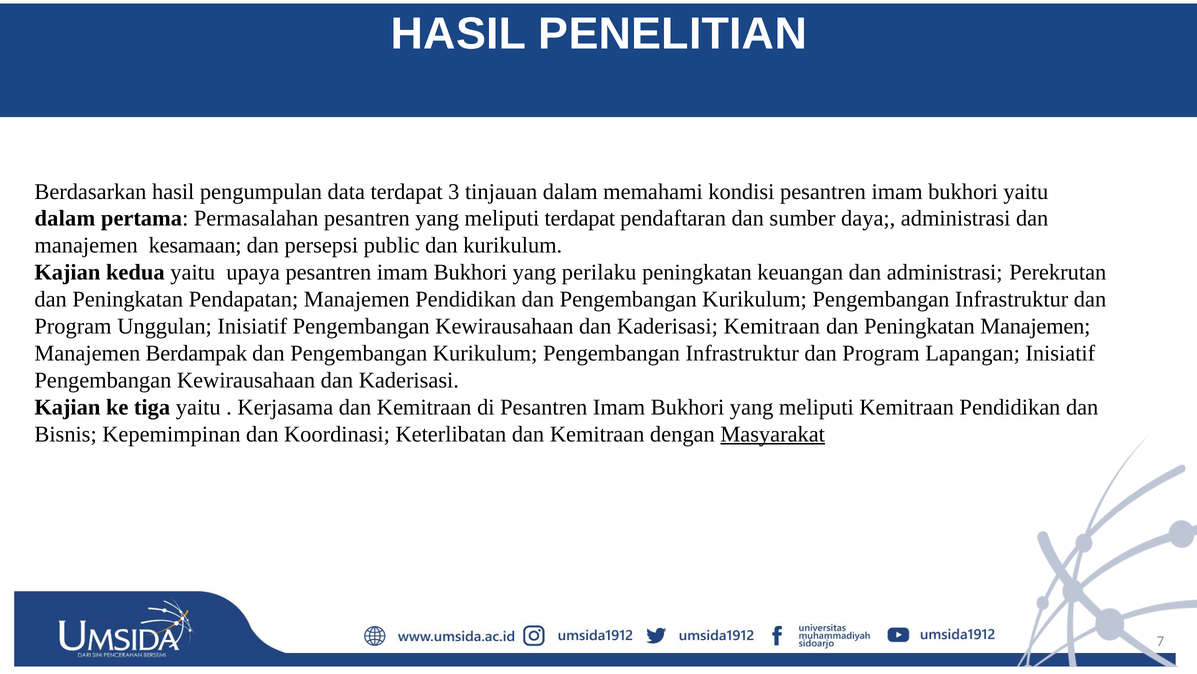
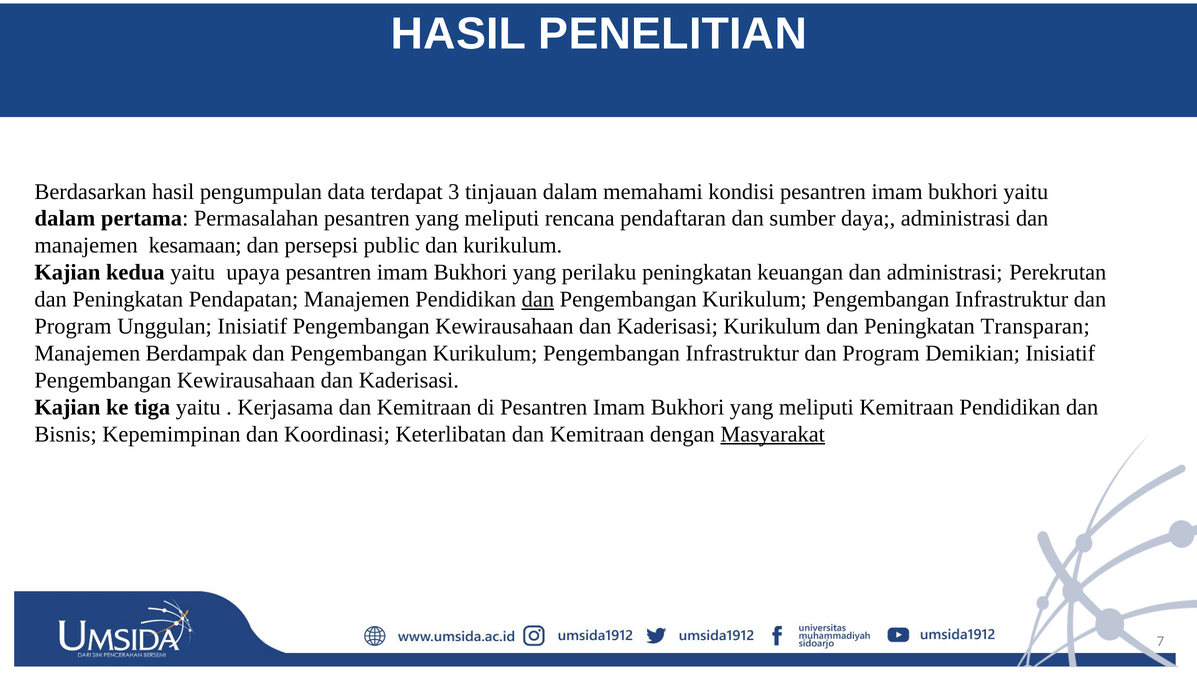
meliputi terdapat: terdapat -> rencana (580, 218)
dan underline: none -> present (538, 299)
Kaderisasi Kemitraan: Kemitraan -> Kurikulum (772, 326)
Peningkatan Manajemen: Manajemen -> Transparan (1035, 326)
Lapangan: Lapangan -> Demikian (973, 353)
